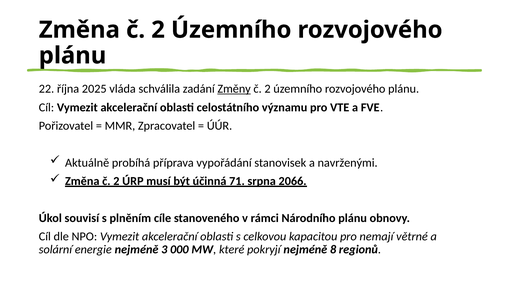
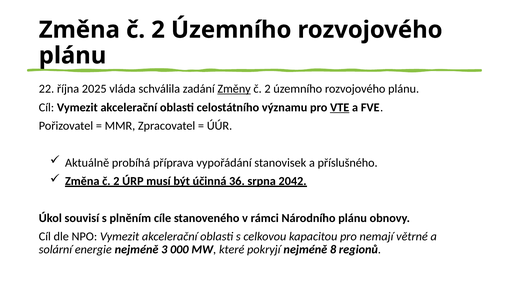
VTE underline: none -> present (340, 107)
navrženými: navrženými -> příslušného (348, 163)
71: 71 -> 36 (237, 181)
2066: 2066 -> 2042 (293, 181)
